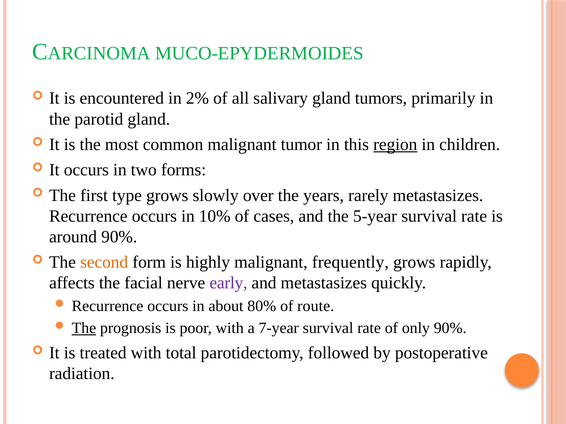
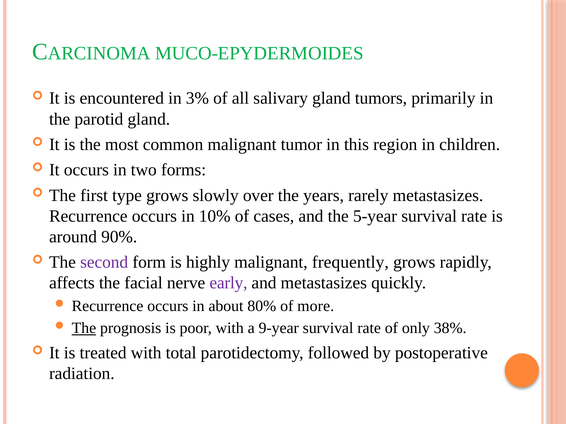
2%: 2% -> 3% (197, 98)
region underline: present -> none (395, 145)
second colour: orange -> purple (104, 262)
route: route -> more (316, 306)
7-year: 7-year -> 9-year (279, 328)
only 90%: 90% -> 38% (450, 328)
